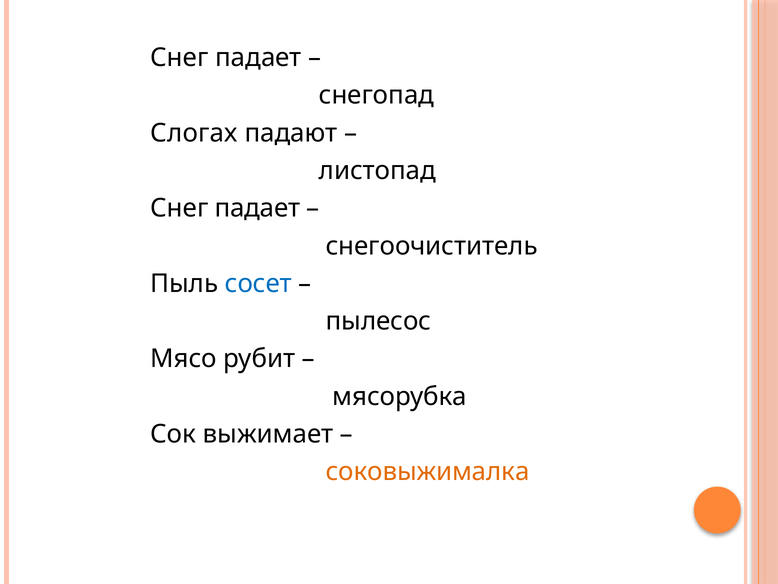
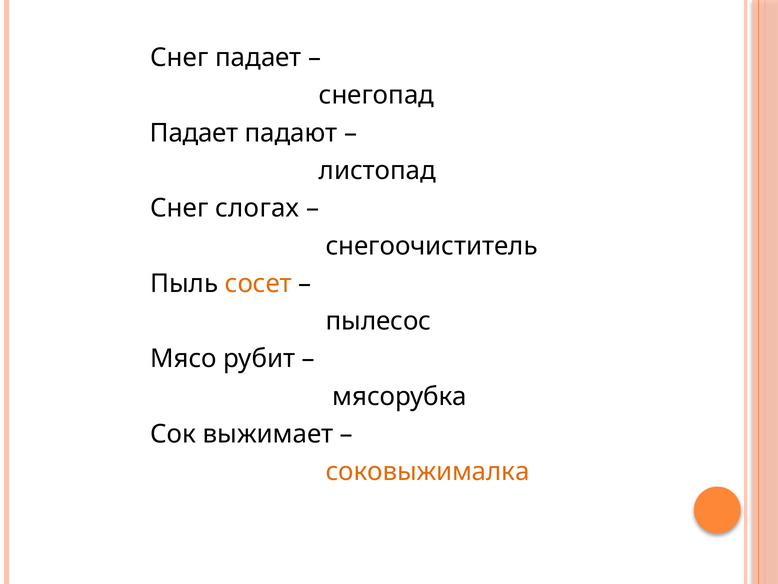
Слогах: Слогах -> Падает (194, 133)
падает: падает -> слогах (257, 208)
сосет colour: blue -> orange (258, 283)
